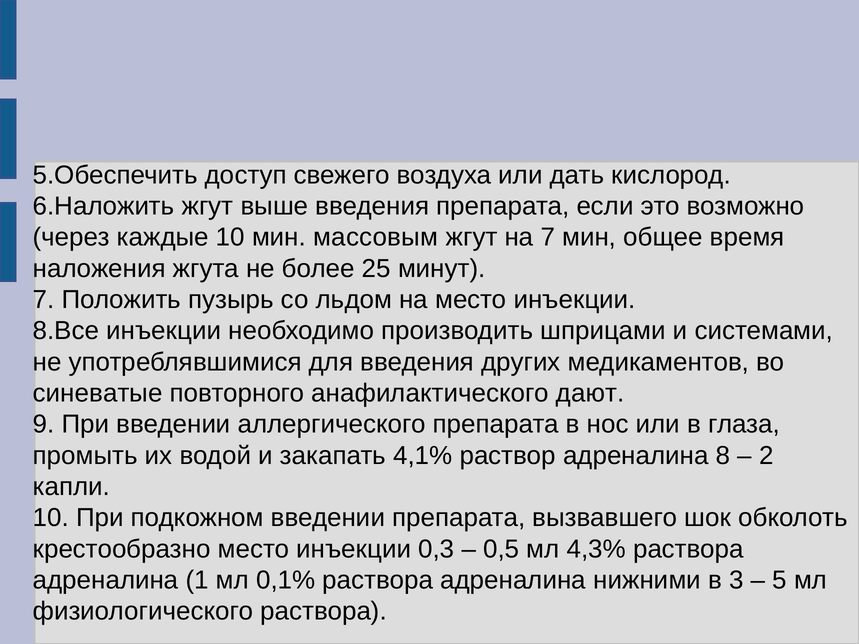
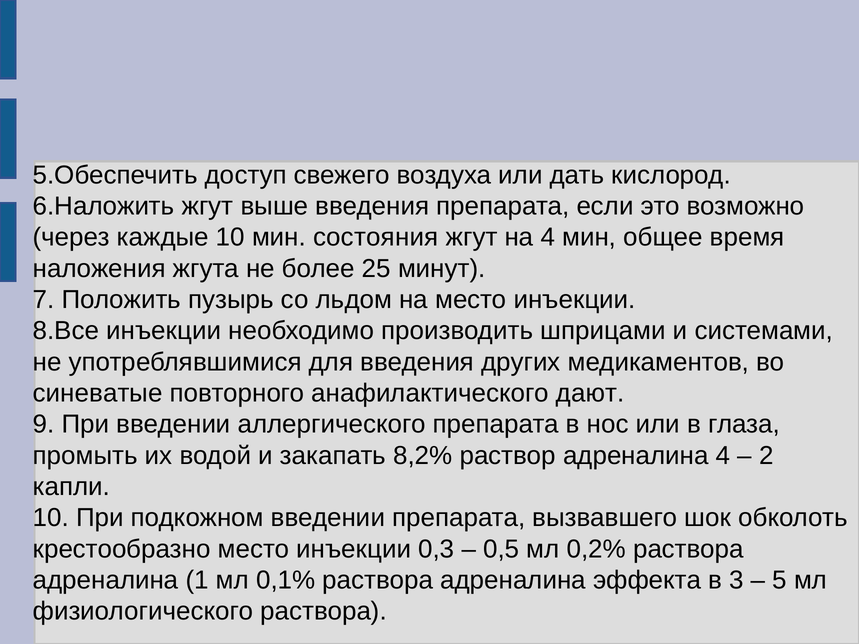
массовым: массовым -> состояния (376, 237)
на 7: 7 -> 4 (548, 237)
4,1%: 4,1% -> 8,2% (423, 456)
адреналина 8: 8 -> 4 (723, 456)
4,3%: 4,3% -> 0,2% (596, 549)
нижними: нижними -> эффекта (647, 580)
